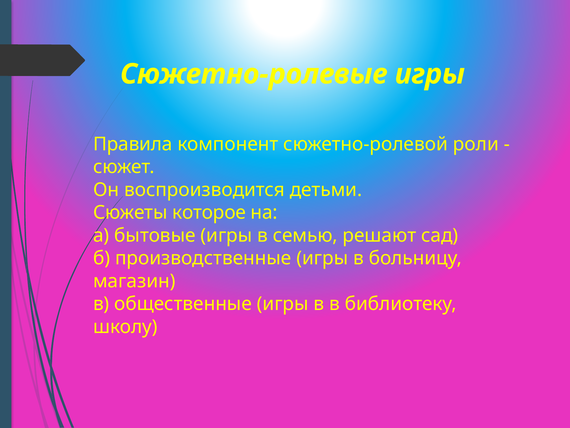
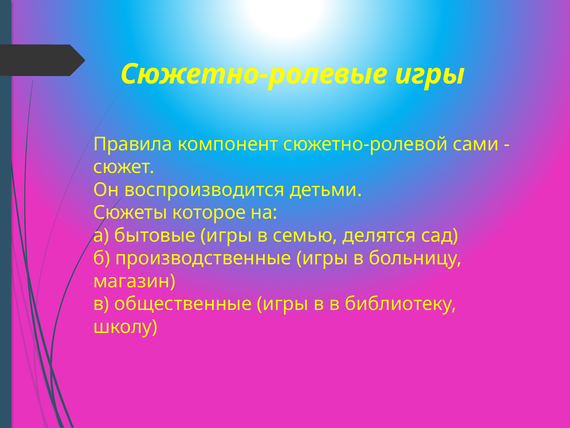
роли: роли -> сами (476, 144)
решают: решают -> делятся (379, 235)
